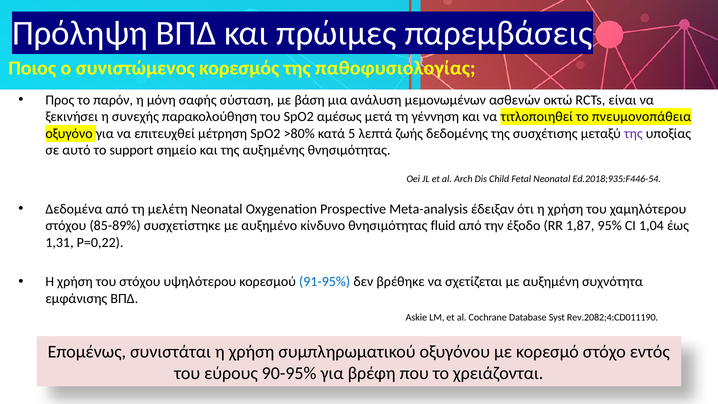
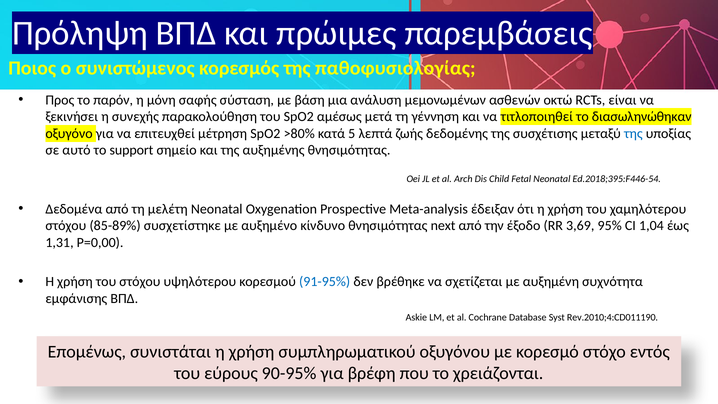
πνευμονοπάθεια: πνευμονοπάθεια -> διασωληνώθηκαν (642, 117)
της colour: purple -> blue (633, 133)
Ed.2018;935:F446-54: Ed.2018;935:F446-54 -> Ed.2018;395:F446-54 (617, 179)
fluid: fluid -> next (443, 226)
1,87: 1,87 -> 3,69 (580, 226)
P=0,22: P=0,22 -> P=0,00 (100, 242)
Rev.2082;4:CD011190: Rev.2082;4:CD011190 -> Rev.2010;4:CD011190 (612, 317)
